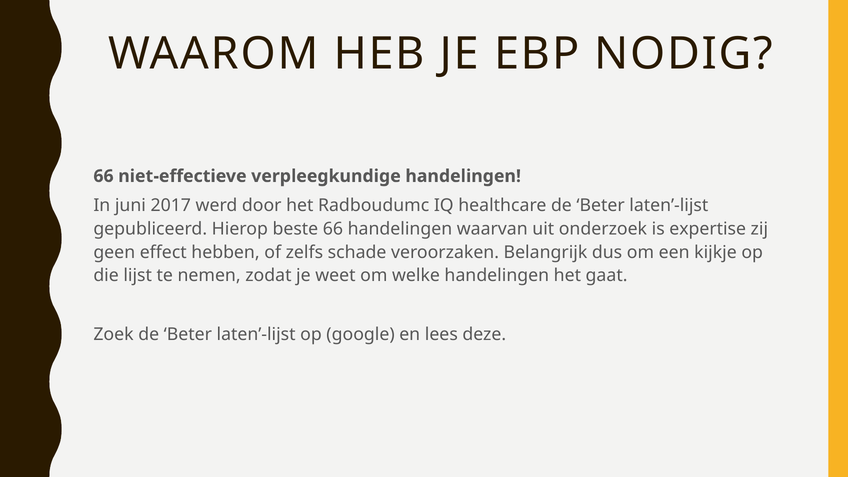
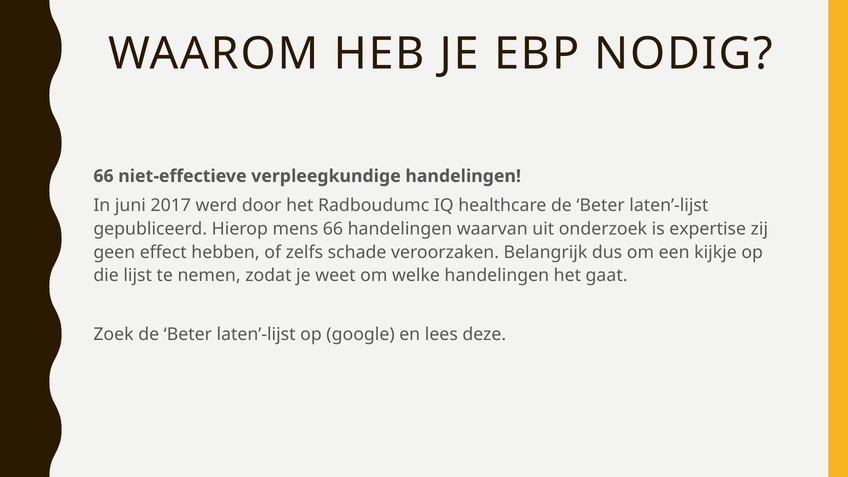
beste: beste -> mens (295, 229)
